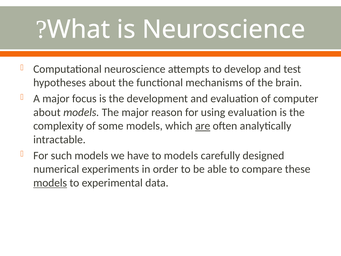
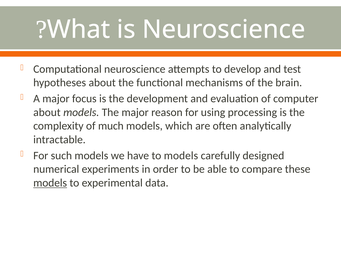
using evaluation: evaluation -> processing (252, 112)
some: some -> much (111, 126)
are underline: present -> none (203, 126)
